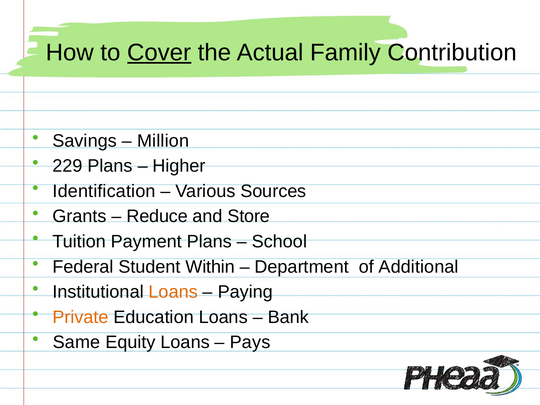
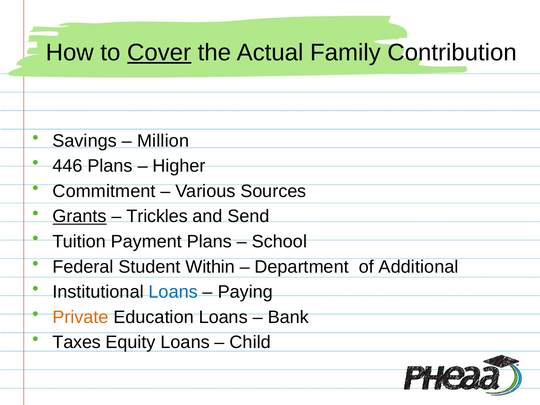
229: 229 -> 446 (68, 166)
Identification: Identification -> Commitment (104, 191)
Grants underline: none -> present (80, 216)
Reduce: Reduce -> Trickles (157, 216)
Store: Store -> Send (249, 216)
Loans colour: orange -> blue (173, 292)
Same: Same -> Taxes (77, 342)
Pays: Pays -> Child (250, 342)
